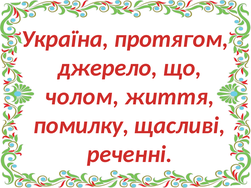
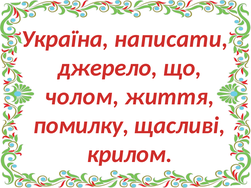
протягом: протягом -> написати (171, 39)
реченні: реченні -> крилом (130, 154)
